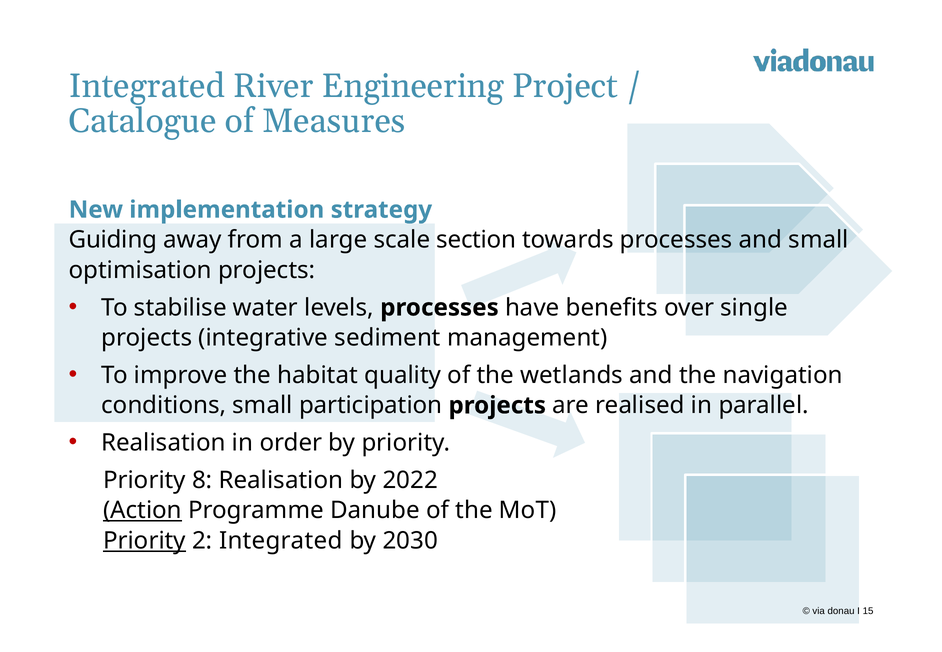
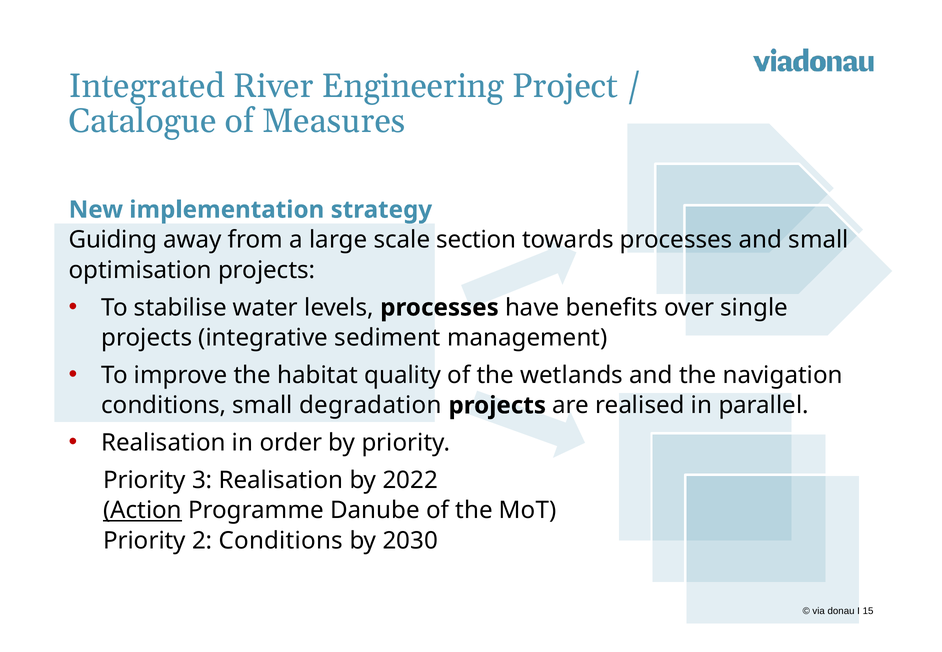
participation: participation -> degradation (370, 405)
8: 8 -> 3 (202, 480)
Priority underline: present -> none (144, 541)
2 Integrated: Integrated -> Conditions (281, 541)
